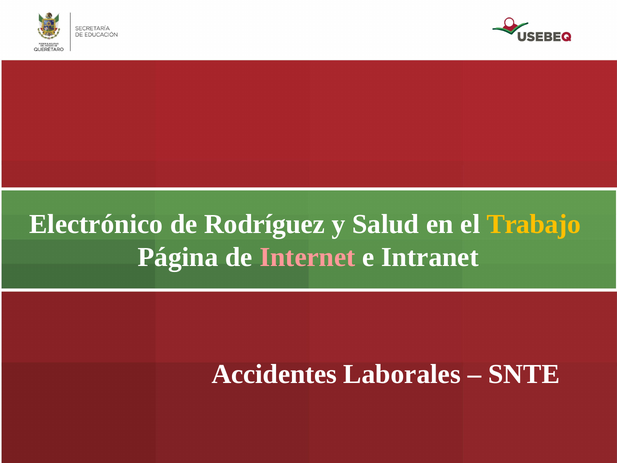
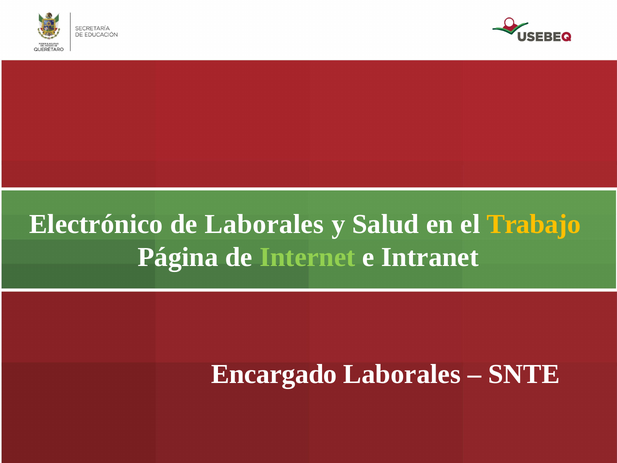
de Rodríguez: Rodríguez -> Laborales (264, 224)
Internet colour: pink -> light green (307, 257)
Accidentes: Accidentes -> Encargado (274, 374)
